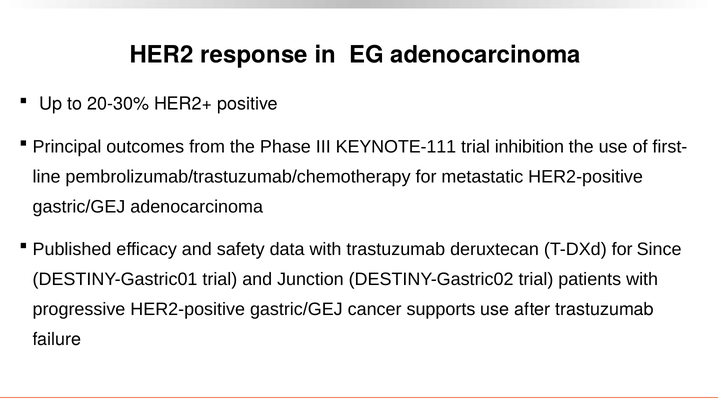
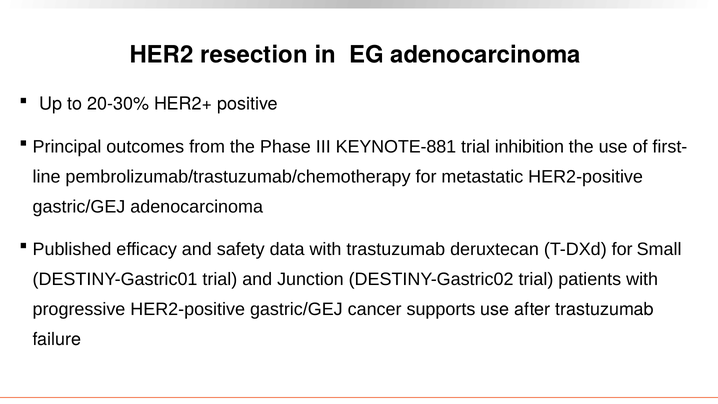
response: response -> resection (254, 55)
KEYNOTE-111: KEYNOTE-111 -> KEYNOTE-881 (396, 147)
Since: Since -> Small (659, 249)
